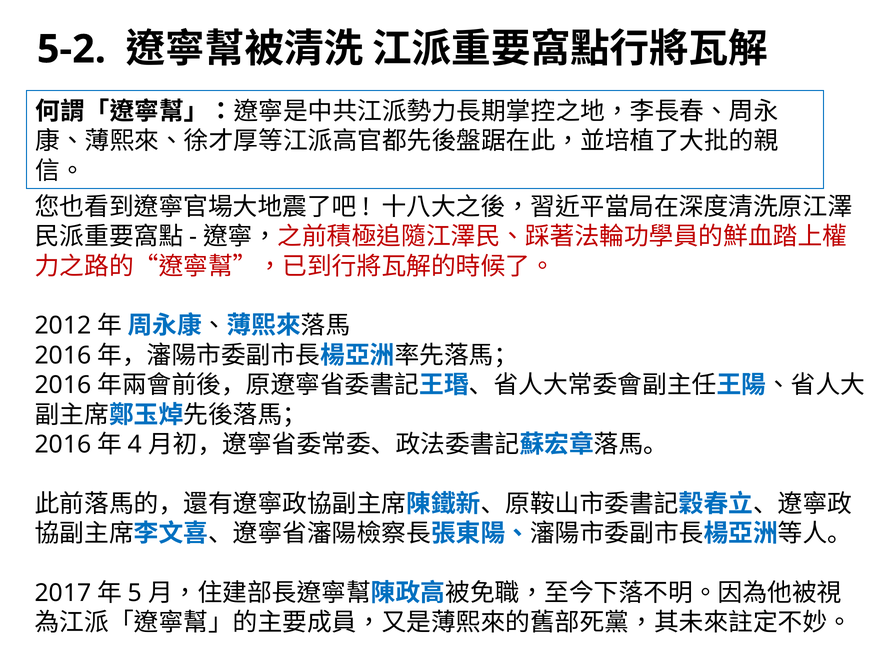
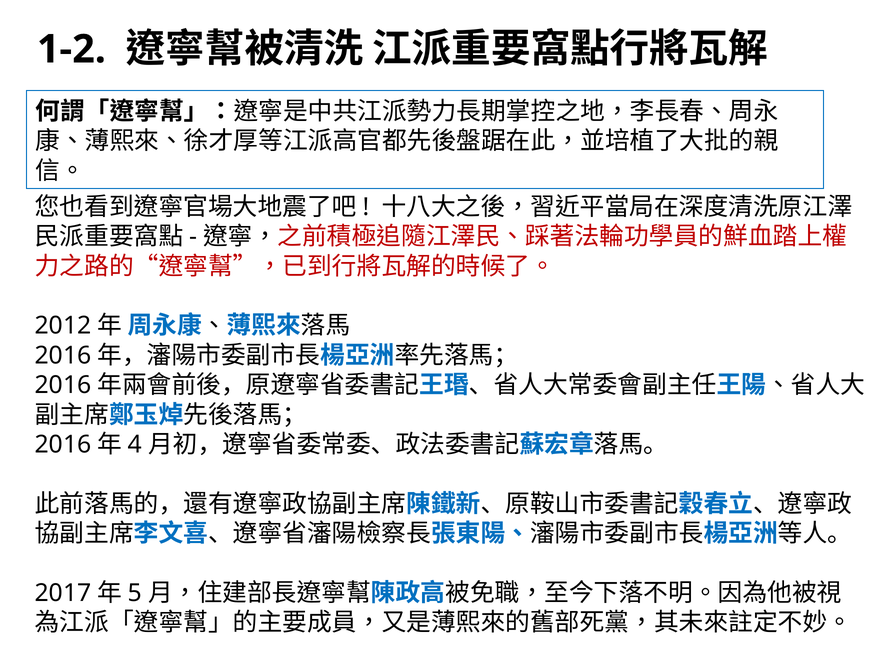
5-2: 5-2 -> 1-2 (71, 49)
